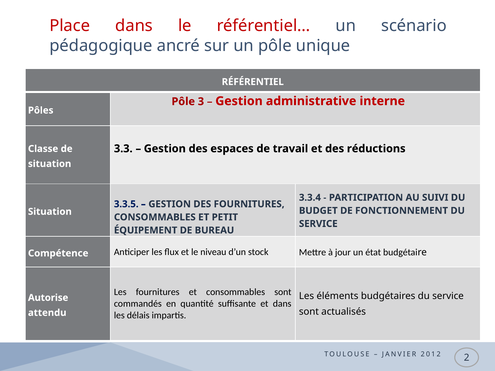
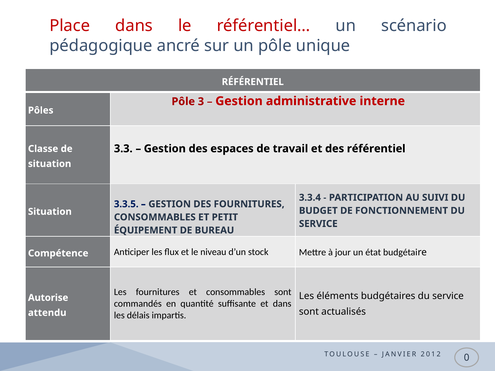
des réductions: réductions -> référentiel (376, 149)
2: 2 -> 0 (467, 358)
